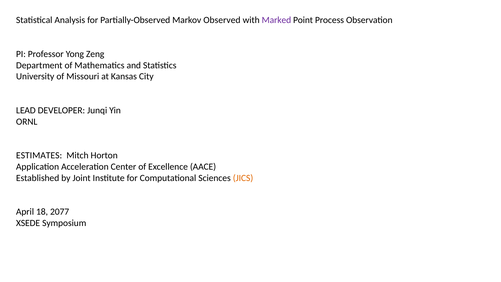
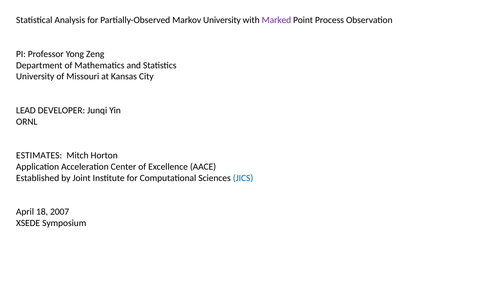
Markov Observed: Observed -> University (222, 20)
JICS colour: orange -> blue (243, 178)
2077: 2077 -> 2007 (60, 212)
